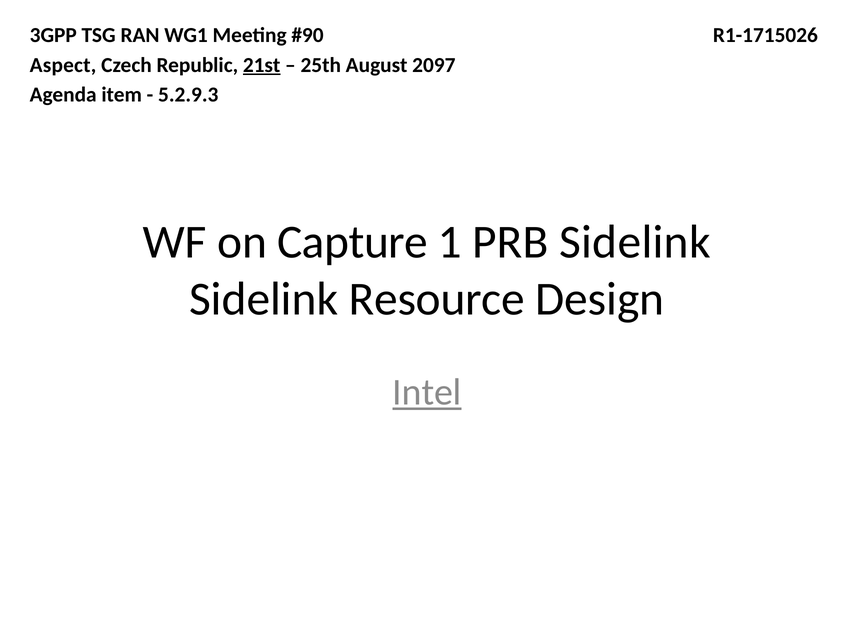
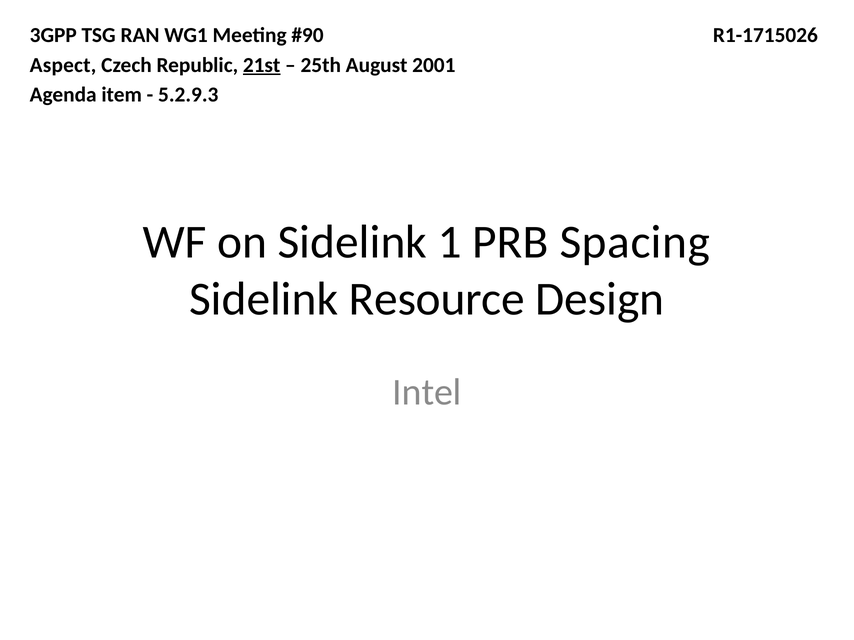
2097: 2097 -> 2001 (434, 65)
on Capture: Capture -> Sidelink (352, 242)
PRB Sidelink: Sidelink -> Spacing (635, 242)
Intel underline: present -> none (427, 393)
